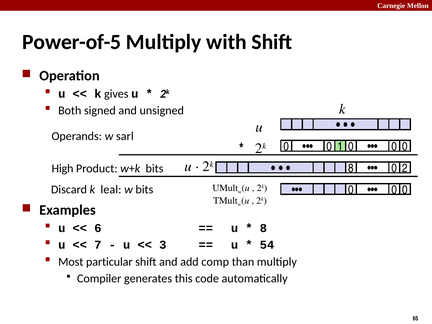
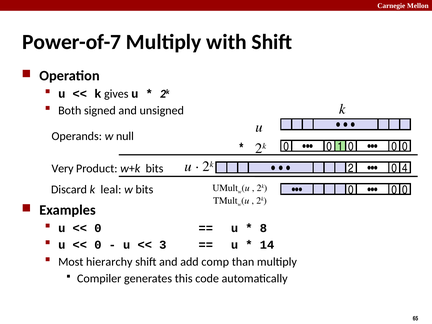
Power-of-5: Power-of-5 -> Power-of-7 (72, 42)
sarl: sarl -> null (125, 136)
8: 8 -> 2 (351, 168)
2: 2 -> 4 (405, 168)
High: High -> Very (63, 169)
6: 6 -> 0 (98, 228)
7: 7 -> 0 (98, 245)
54: 54 -> 14 (267, 245)
particular: particular -> hierarchy (109, 262)
